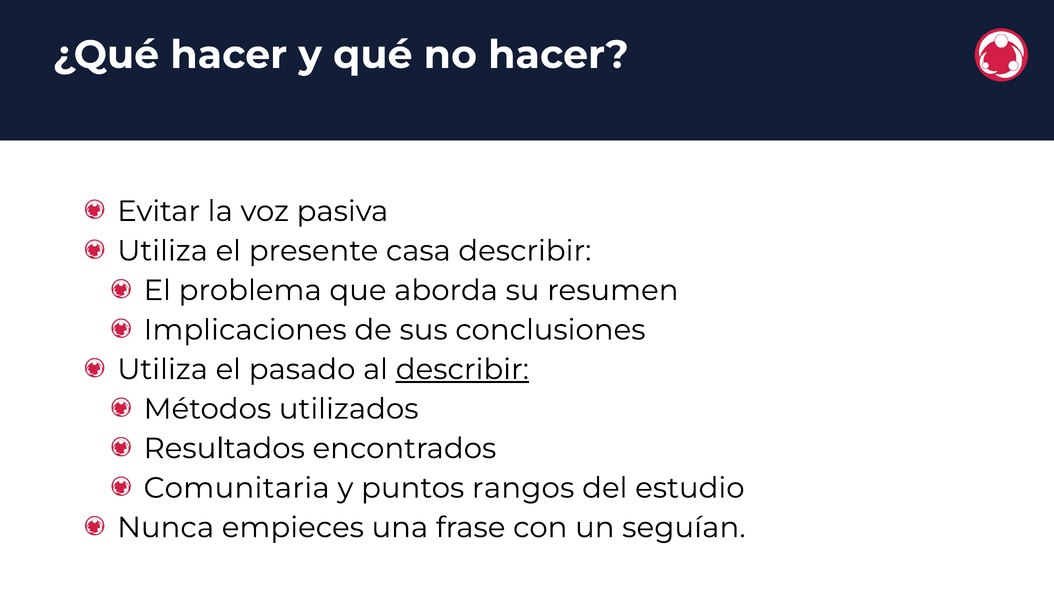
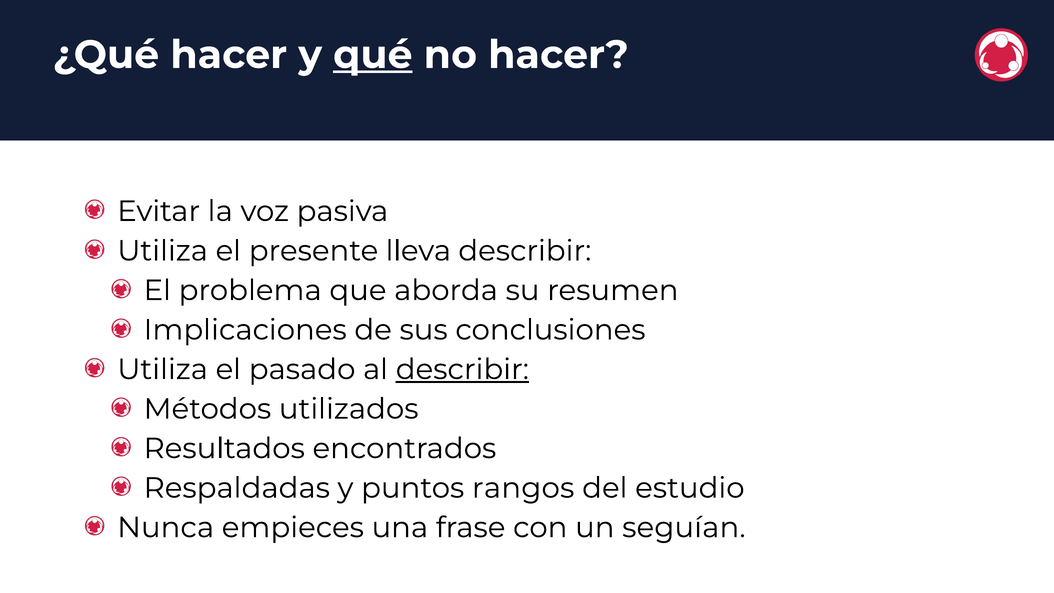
qué underline: none -> present (373, 55)
casa: casa -> lleva (418, 251)
Comunitaria: Comunitaria -> Respaldadas (237, 488)
